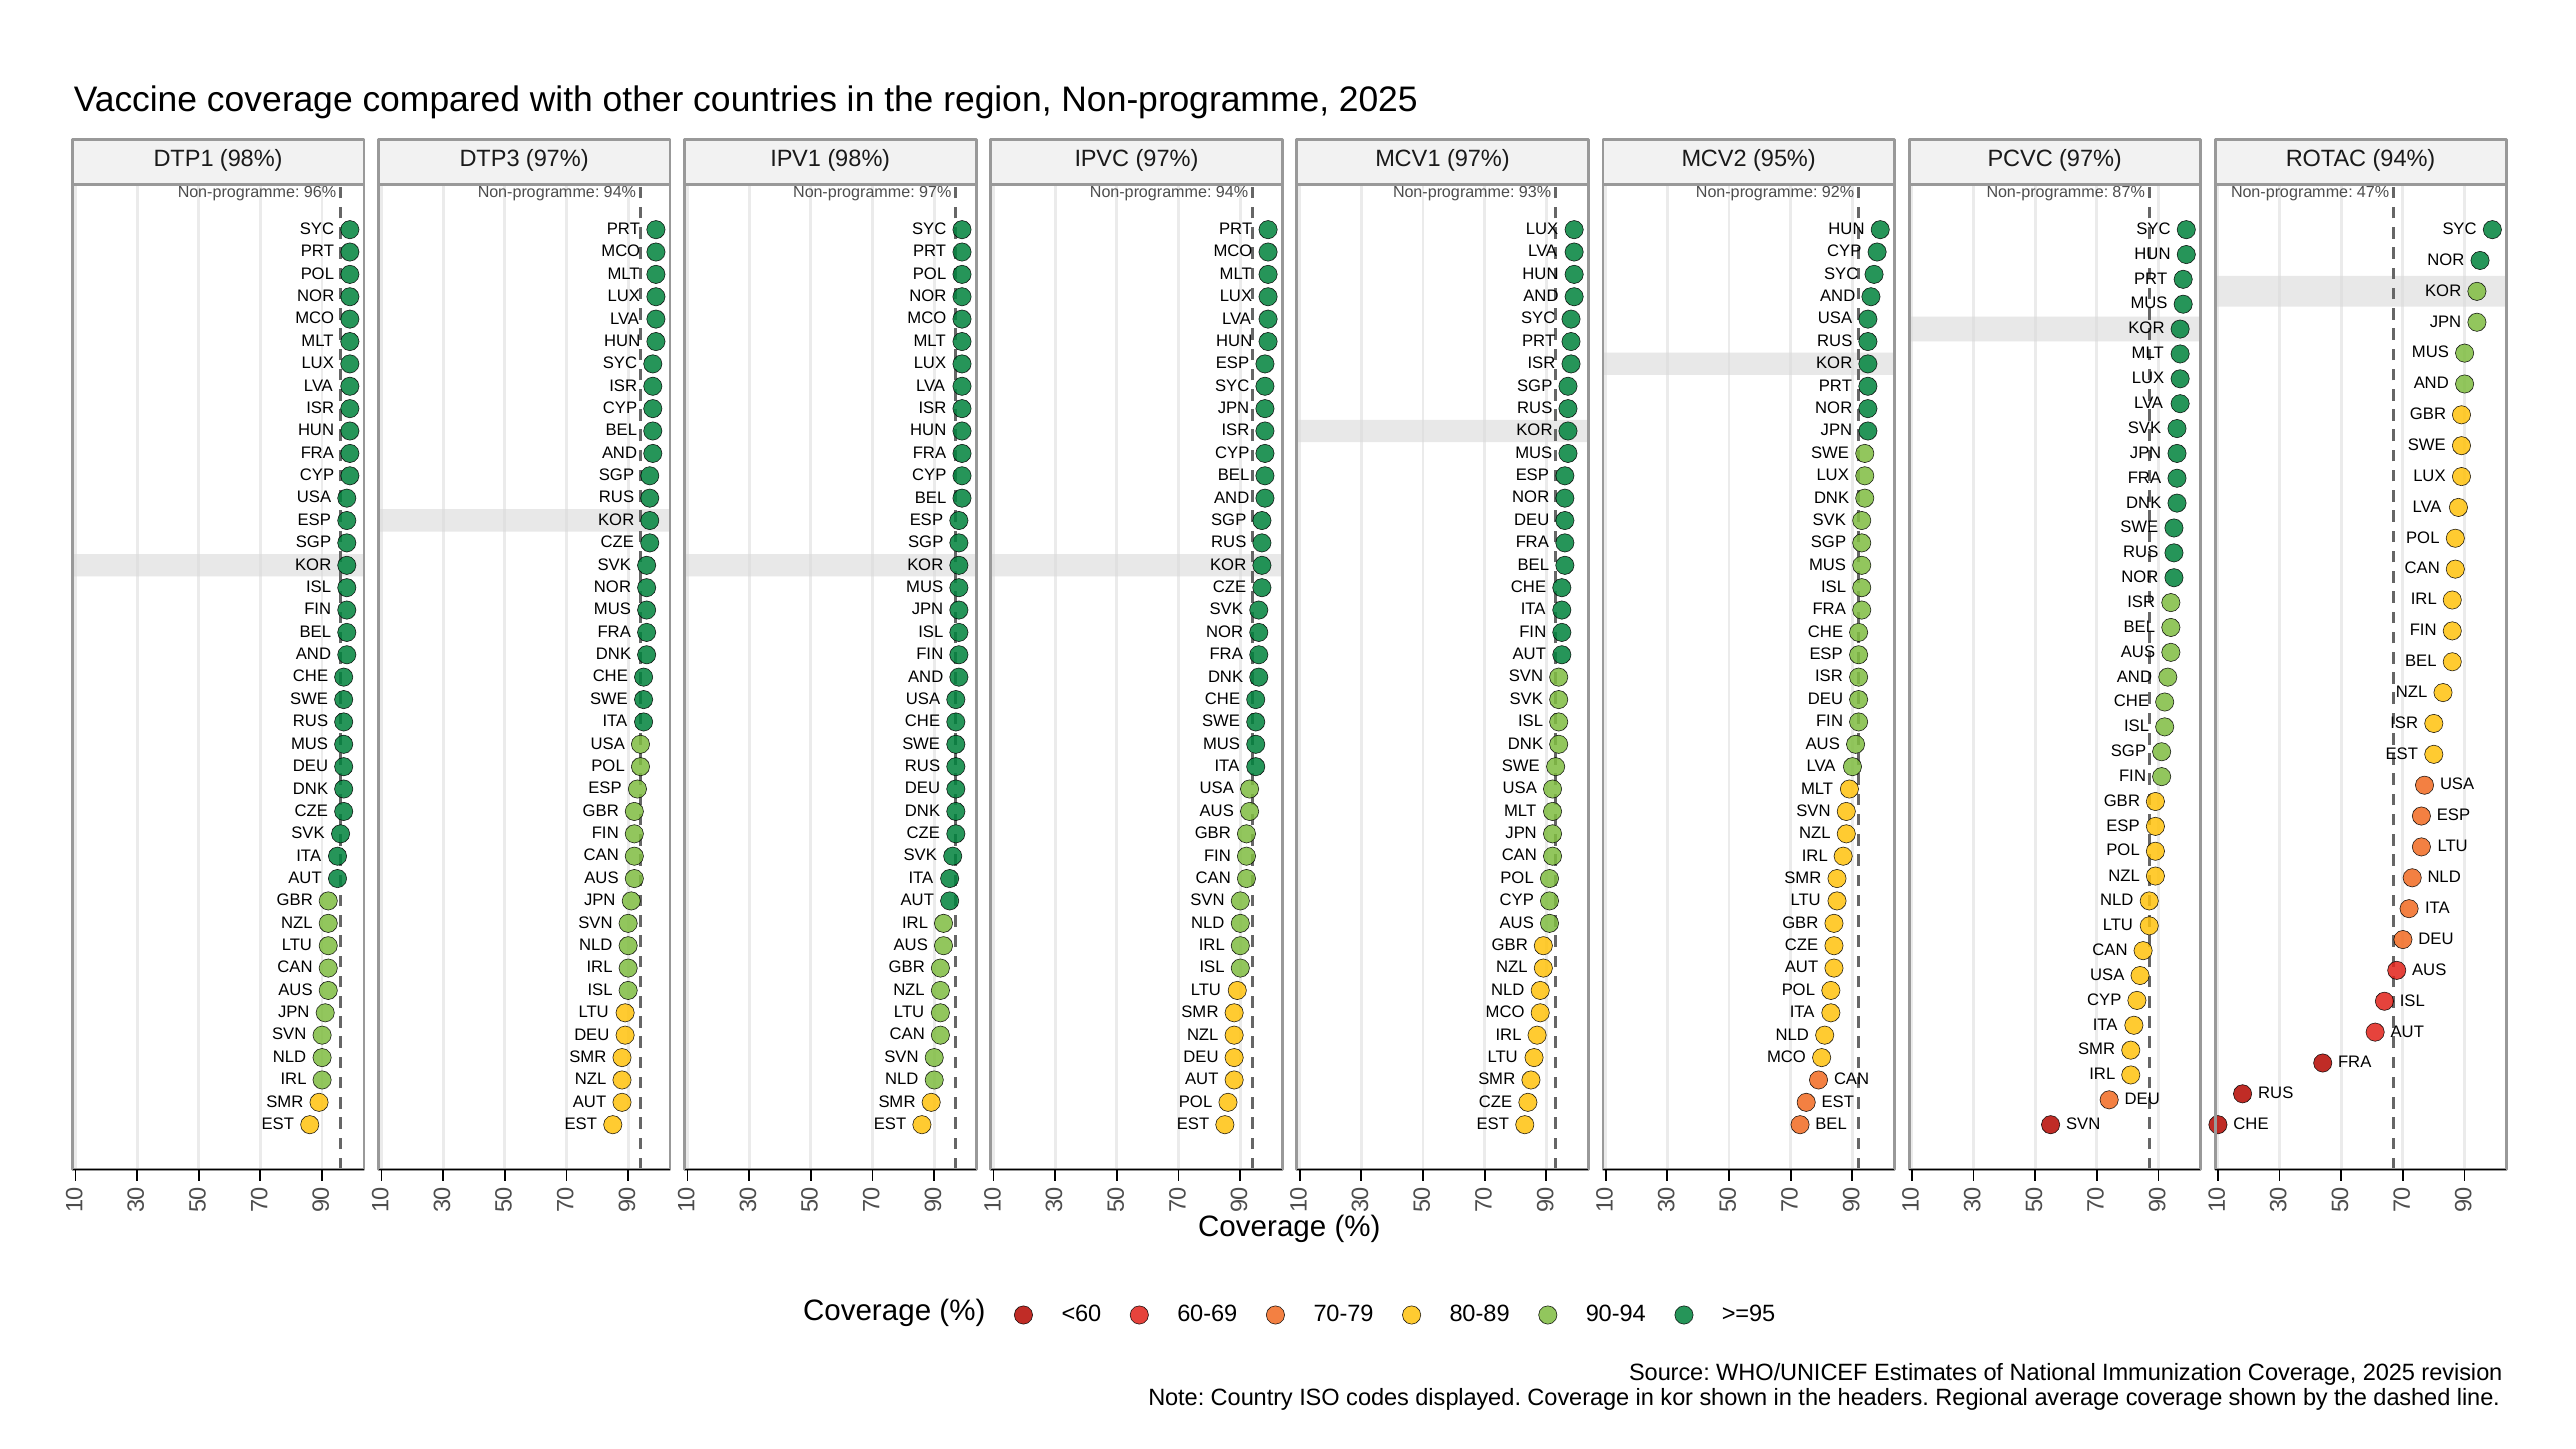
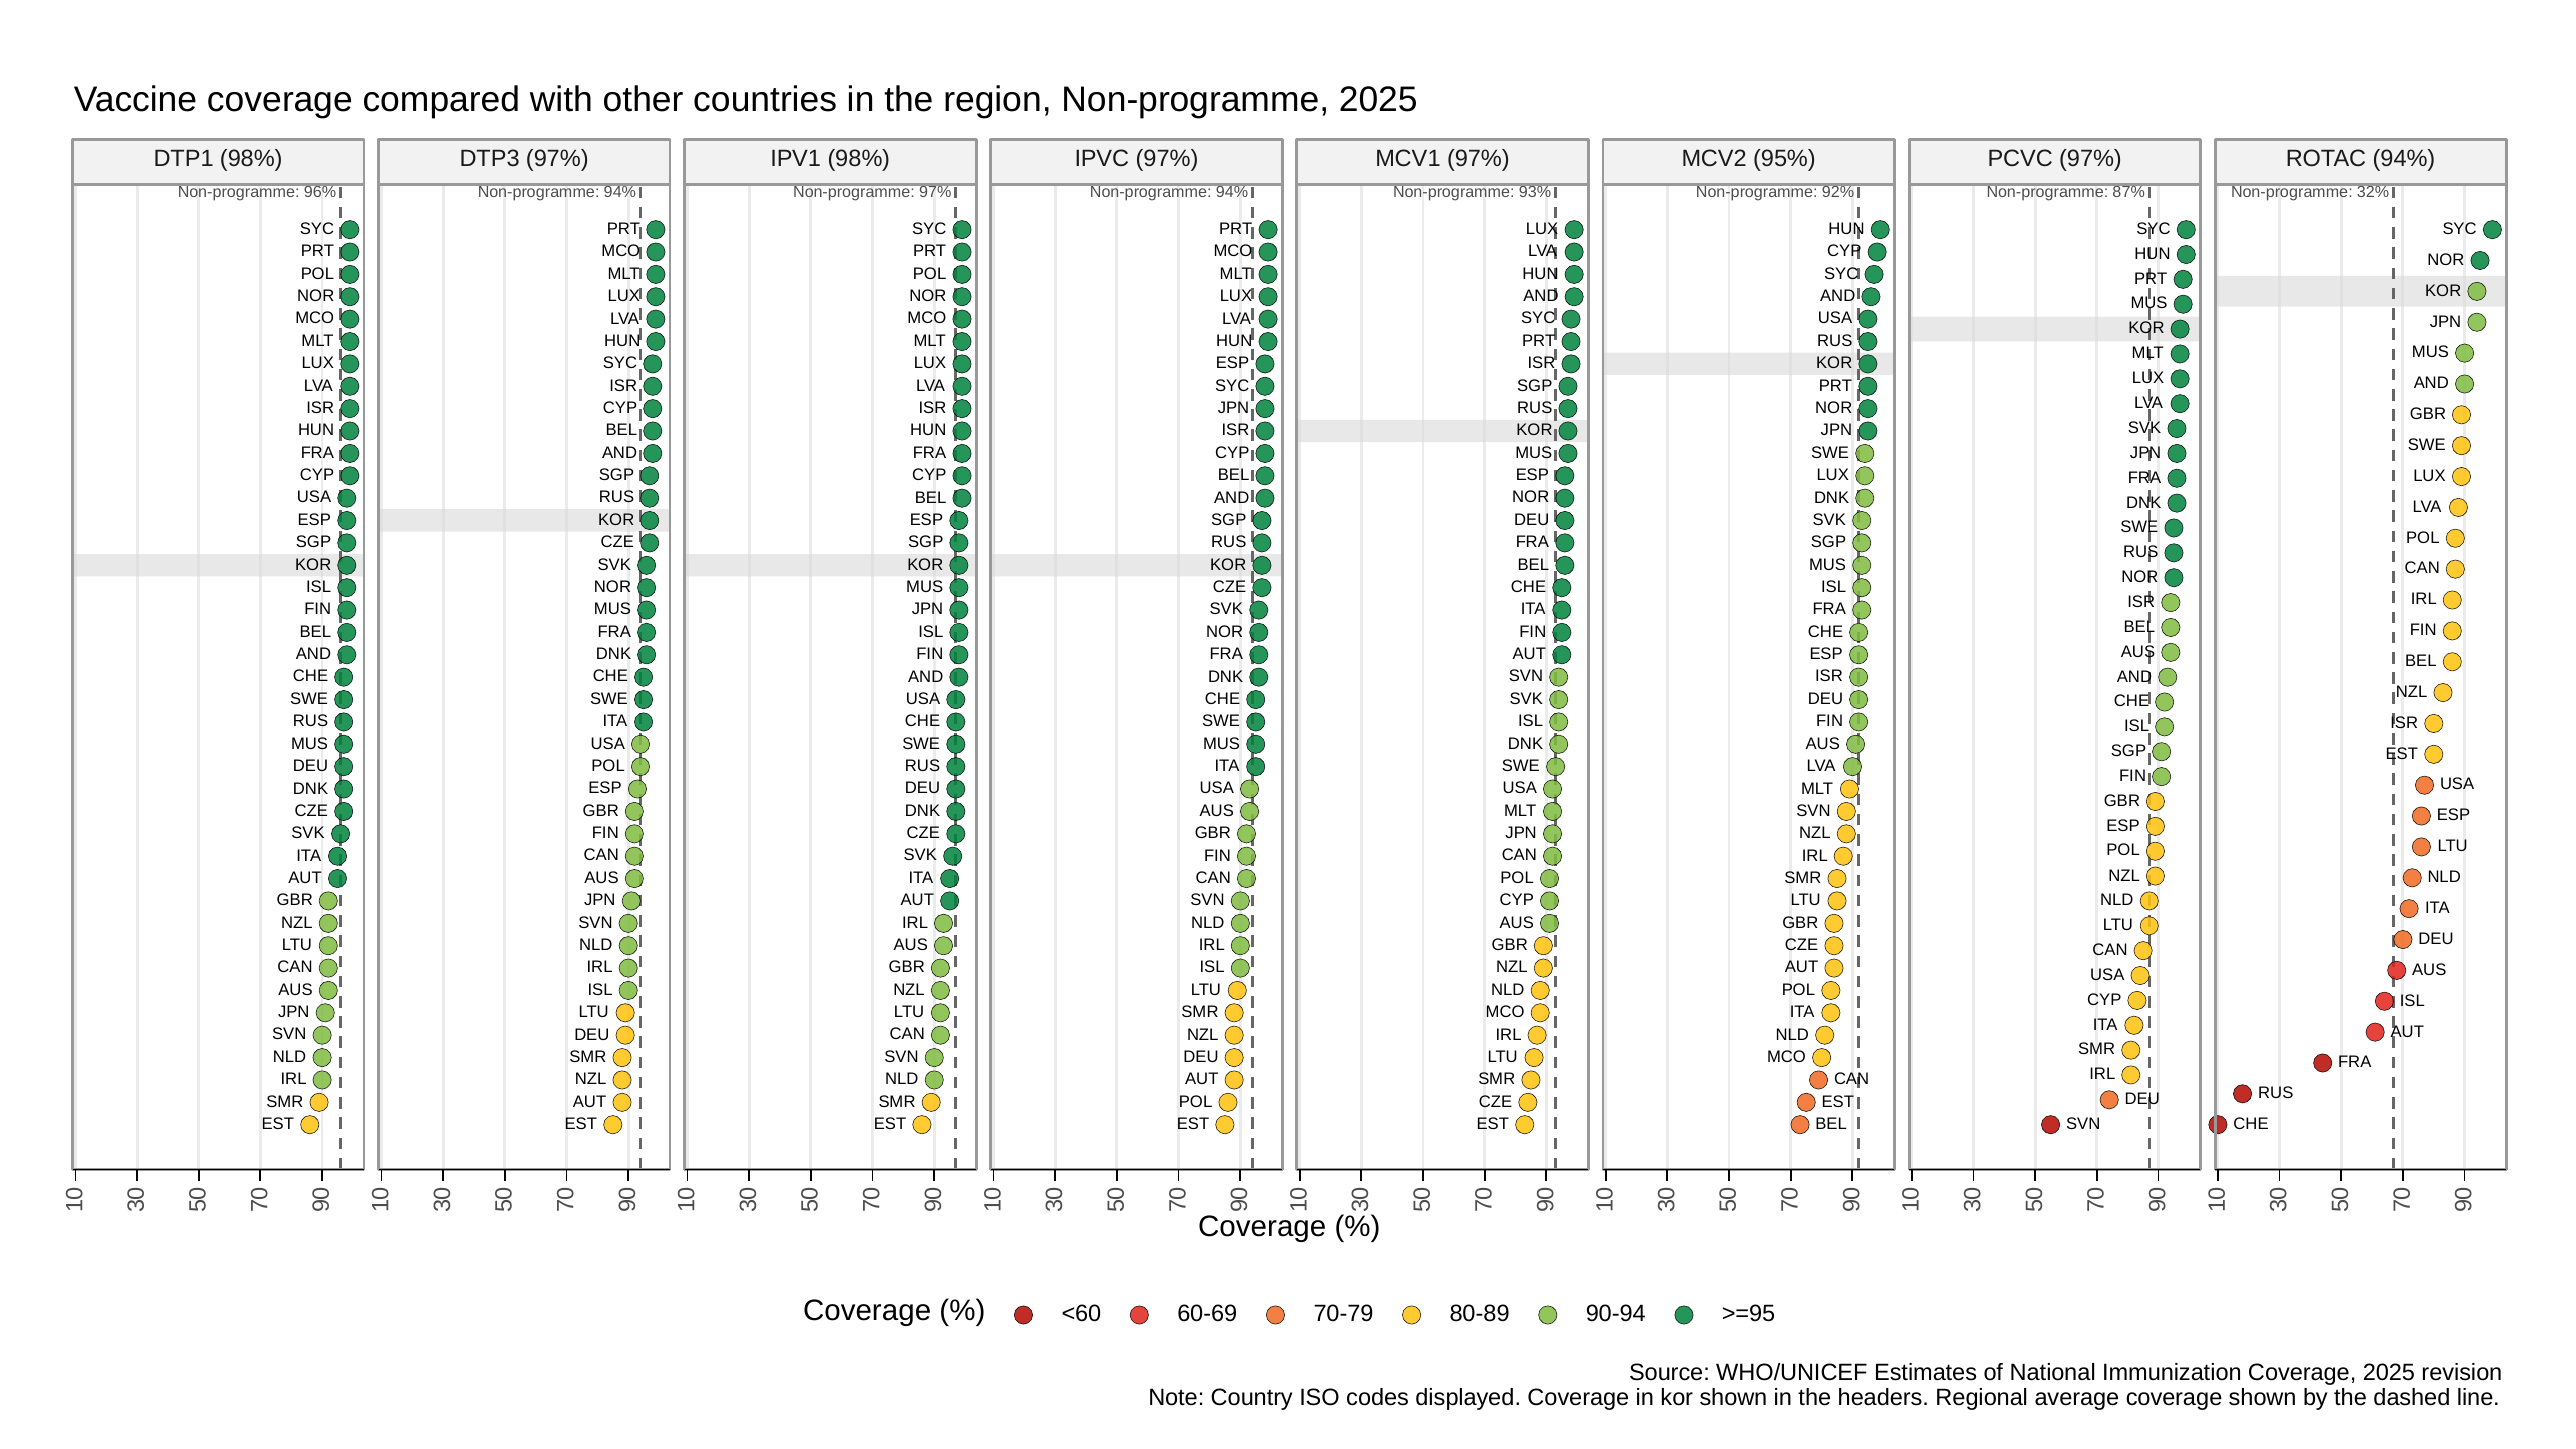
47%: 47% -> 32% (2373, 192)
